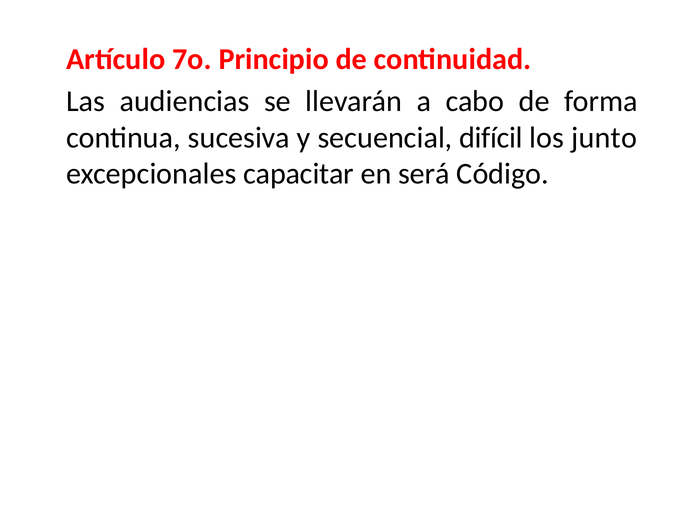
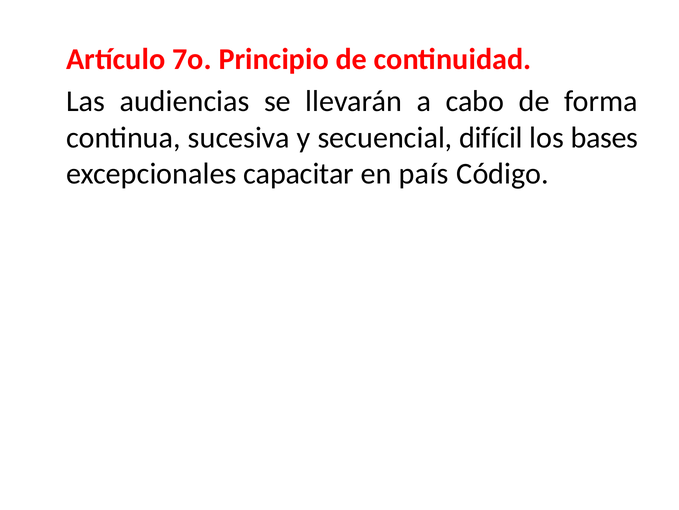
junto: junto -> bases (604, 137)
será: será -> país (424, 174)
